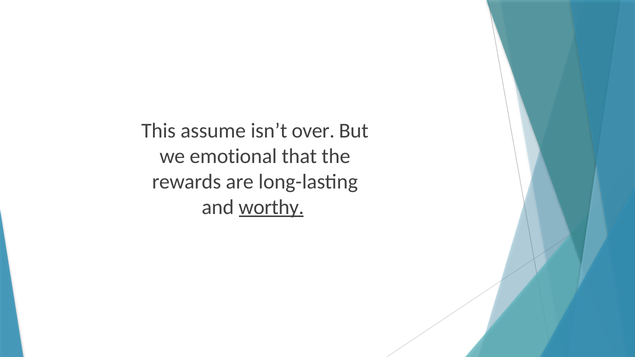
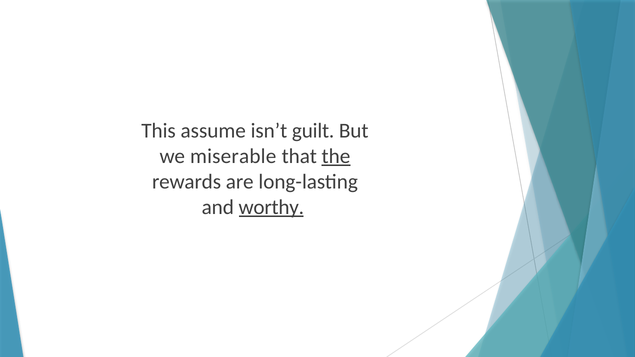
over: over -> guilt (313, 131)
emotional: emotional -> miserable (233, 156)
the underline: none -> present (336, 156)
